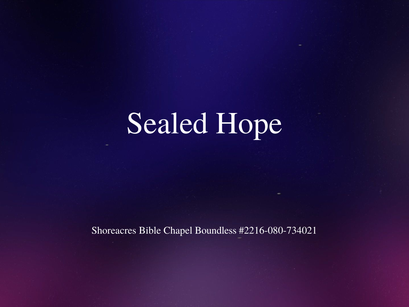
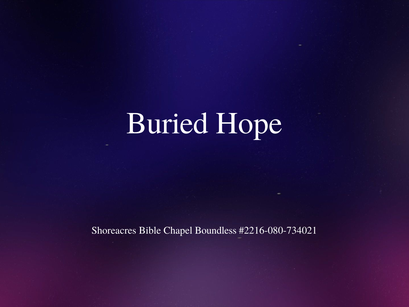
Sealed: Sealed -> Buried (168, 123)
